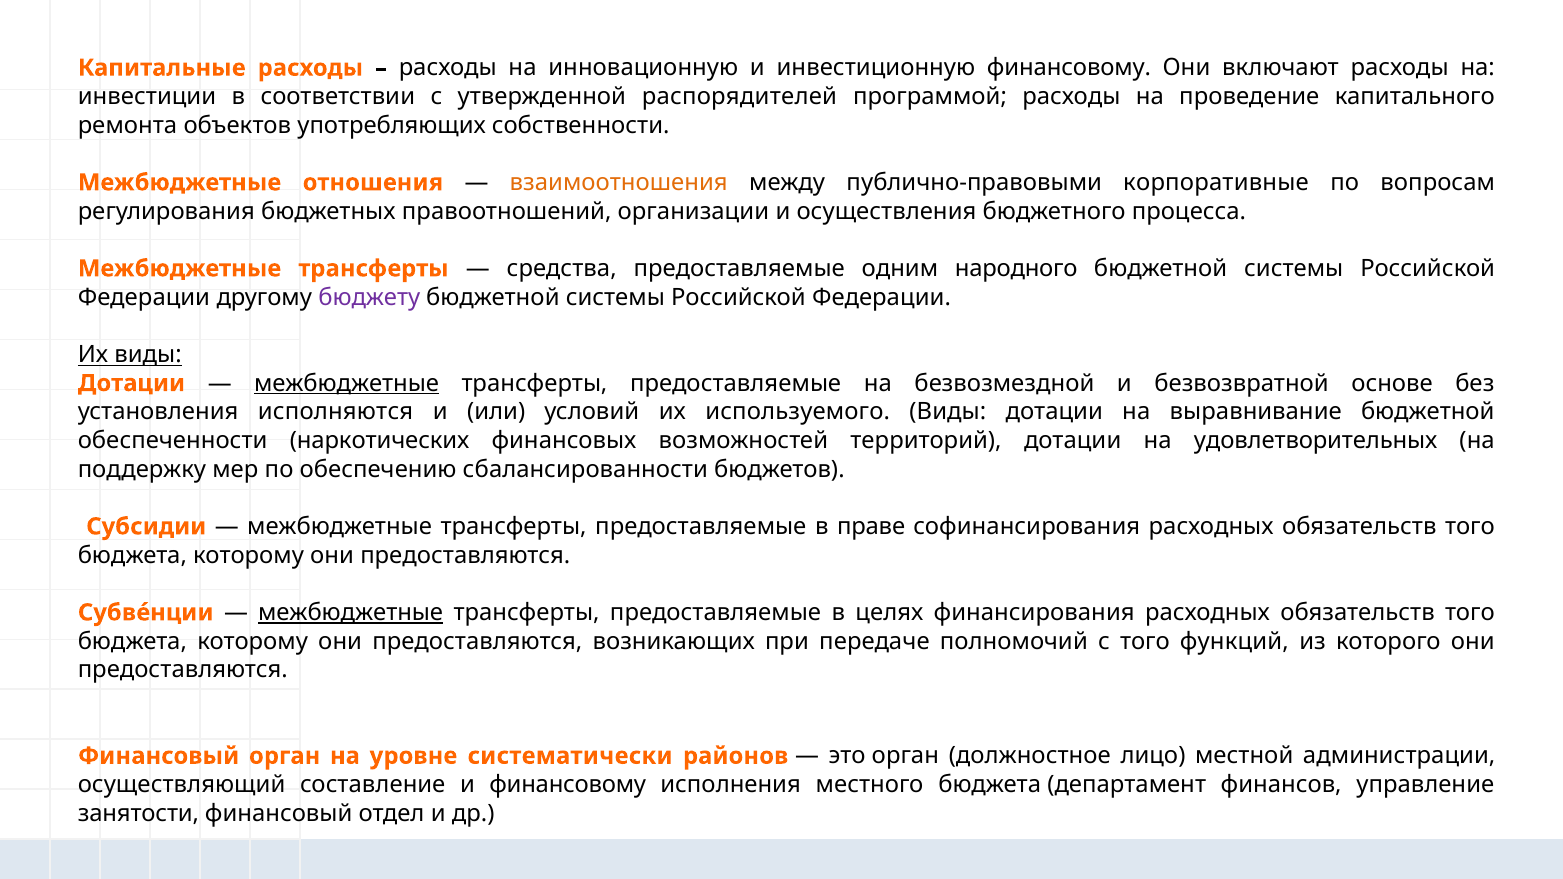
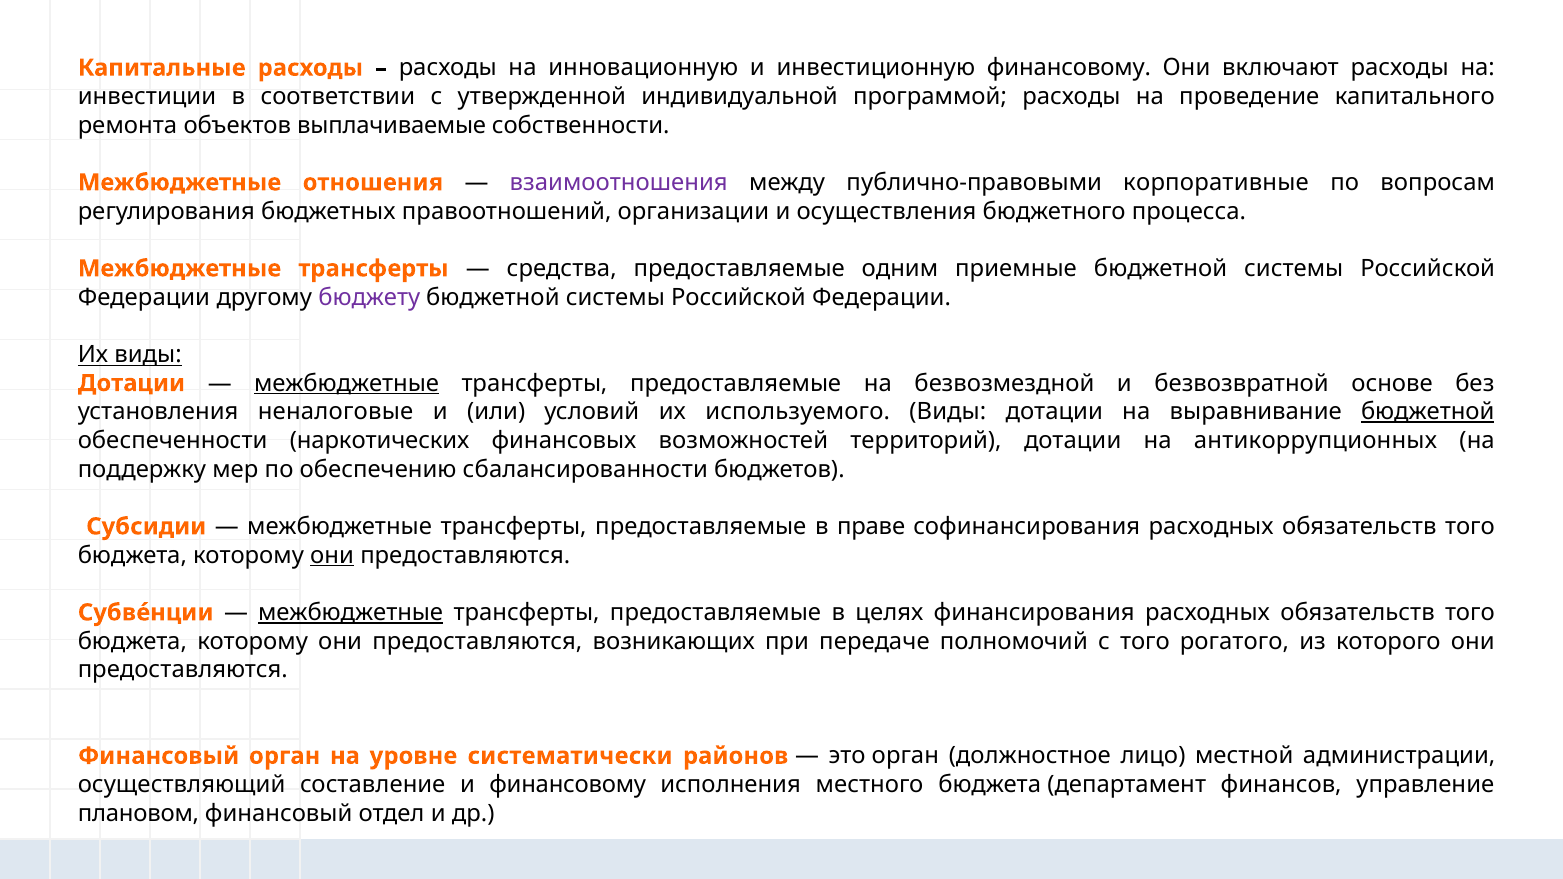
распорядителей: распорядителей -> индивидуальной (740, 97)
употребляющих: употребляющих -> выплачиваемые (392, 125)
взаимоотношения colour: orange -> purple (619, 183)
народного: народного -> приемные (1016, 269)
исполняются: исполняются -> неналоговые (336, 412)
бюджетной underline: none -> present (1428, 412)
удовлетворительных: удовлетворительных -> антикоррупционных (1315, 441)
они underline: none -> present (332, 555)
функций: функций -> рогатого (1234, 641)
занятости: занятости -> плановом (138, 813)
